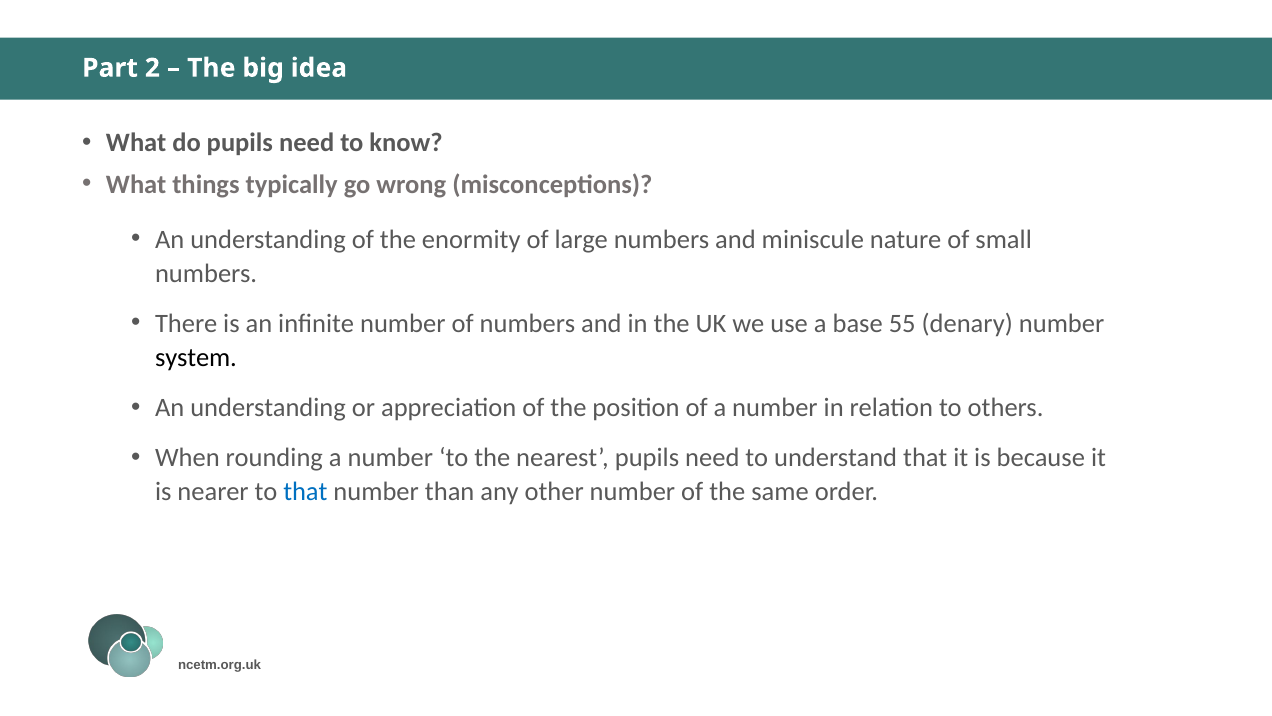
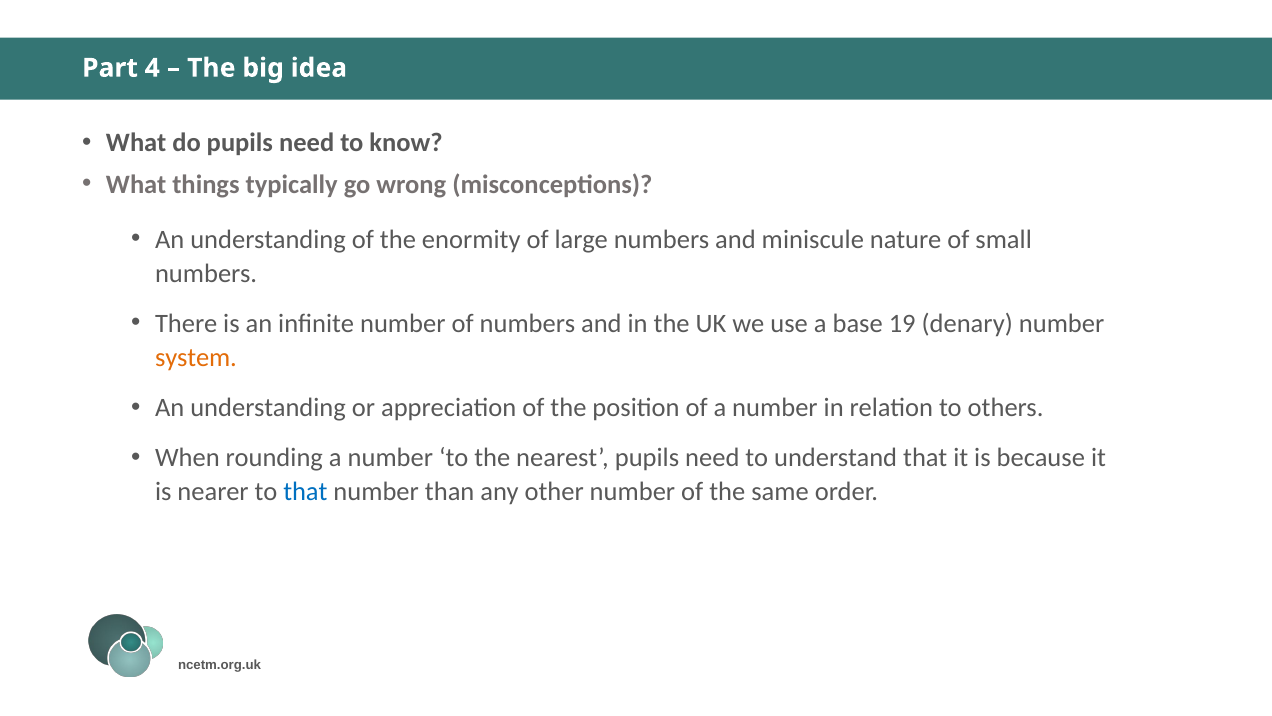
2: 2 -> 4 (152, 68)
55: 55 -> 19 (902, 323)
system colour: black -> orange (196, 358)
